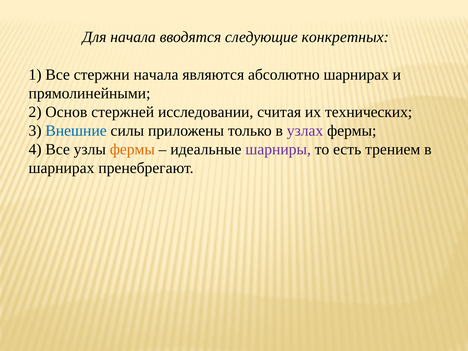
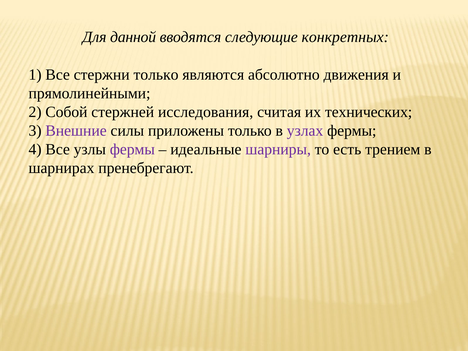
Для начала: начала -> данной (133, 37)
стержни начала: начала -> только (156, 75)
абсолютно шарнирах: шарнирах -> движения (356, 75)
Основ: Основ -> Собой (66, 112)
исследовании: исследовании -> исследования (206, 112)
Внешние colour: blue -> purple (76, 131)
фермы colour: orange -> purple (132, 149)
